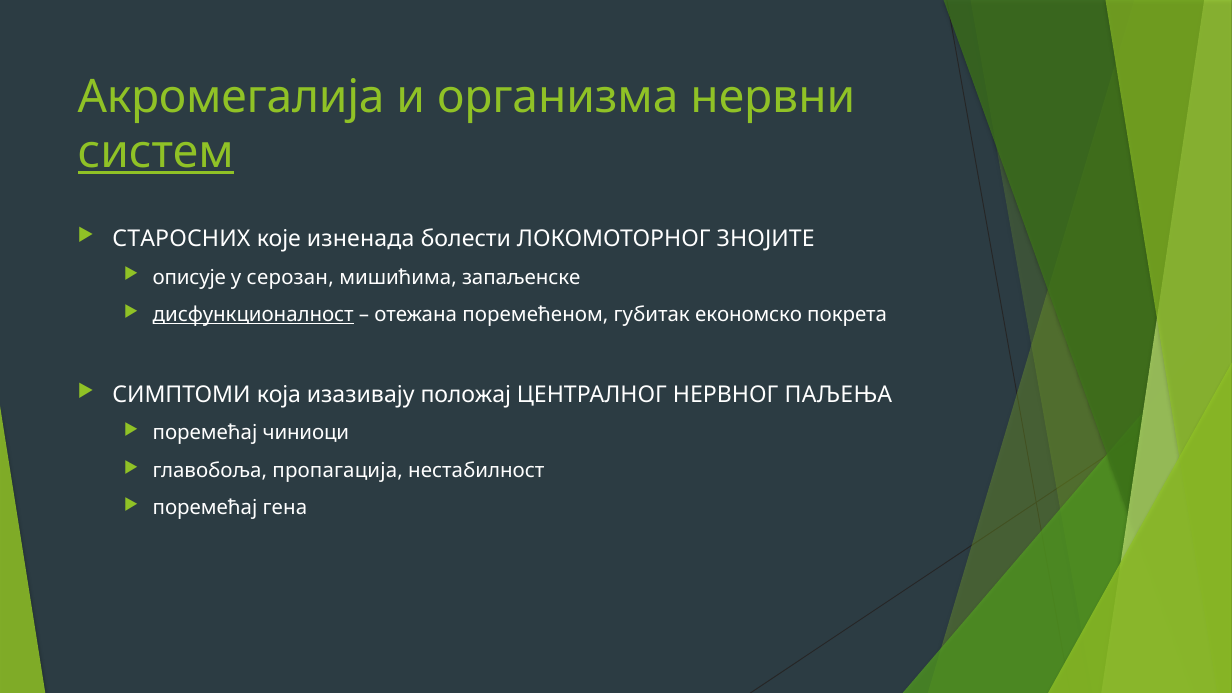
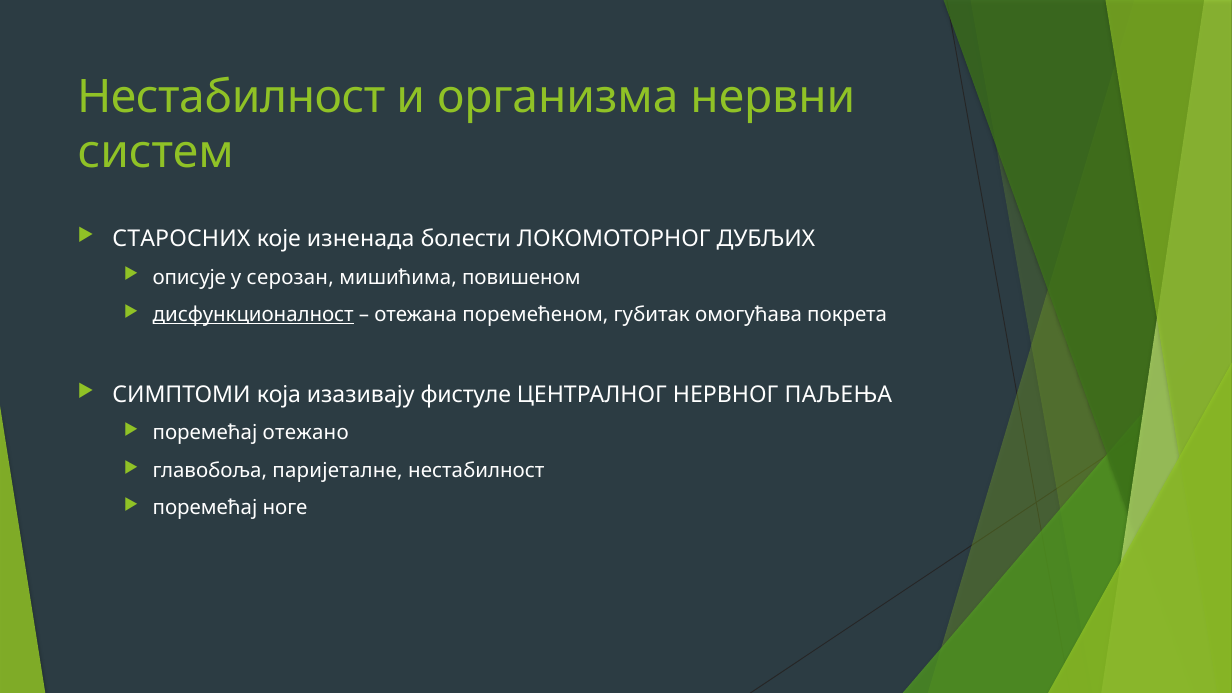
Акромегалија: Акромегалија -> Нестабилност (231, 97)
систем underline: present -> none (156, 153)
ЗНОЈИТЕ: ЗНОЈИТЕ -> ДУБЉИХ (766, 238)
запаљенске: запаљенске -> повишеном (521, 277)
економско: економско -> омогућава (749, 315)
положај: положај -> фистуле (466, 394)
чиниоци: чиниоци -> отежано (306, 433)
пропагација: пропагација -> паријеталне (338, 471)
гена: гена -> ноге (285, 508)
